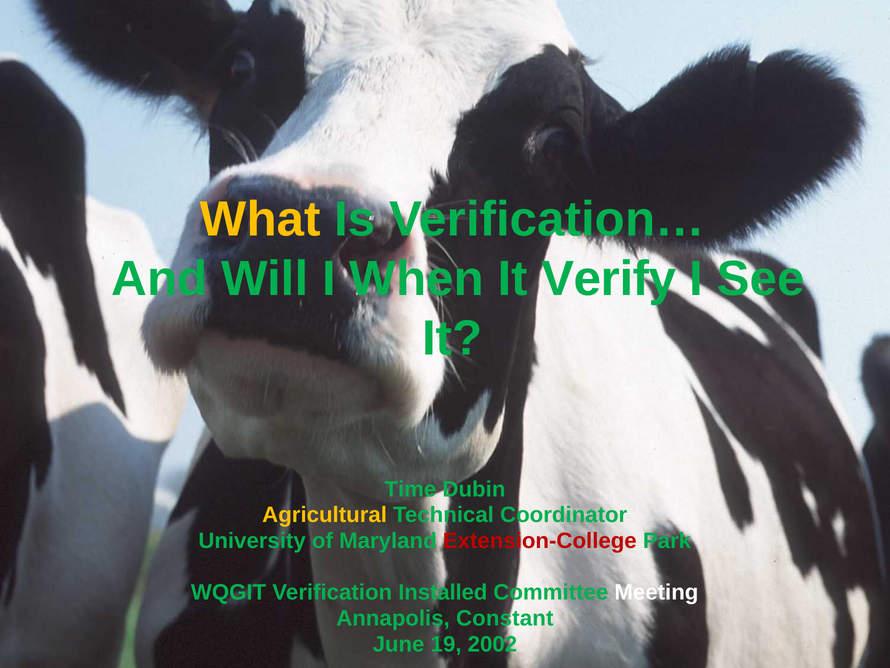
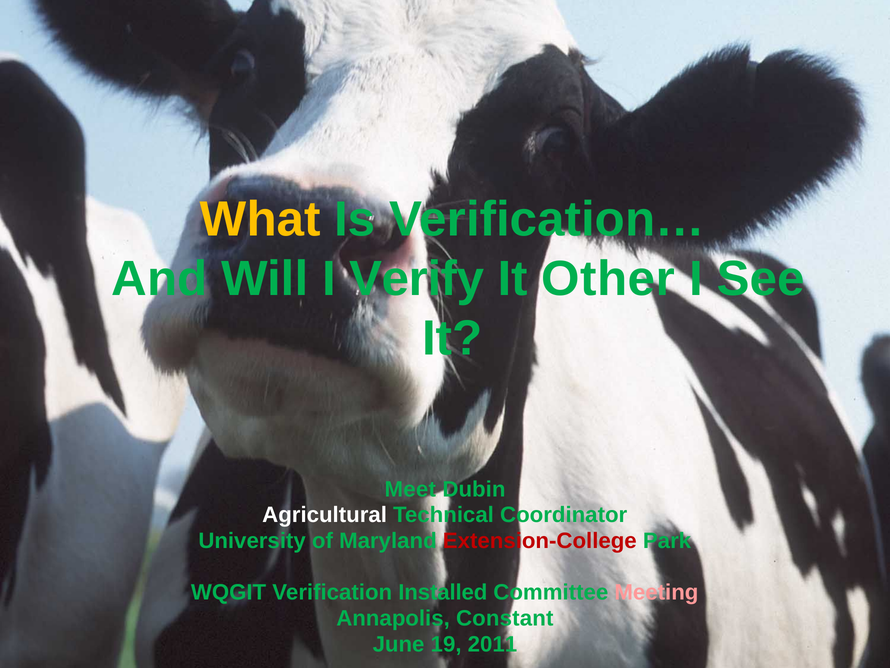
When: When -> Verify (417, 279)
Verify: Verify -> Other (608, 279)
Time: Time -> Meet (410, 489)
Agricultural colour: yellow -> white (325, 515)
Meeting colour: white -> pink (656, 592)
2002: 2002 -> 2011 (492, 644)
